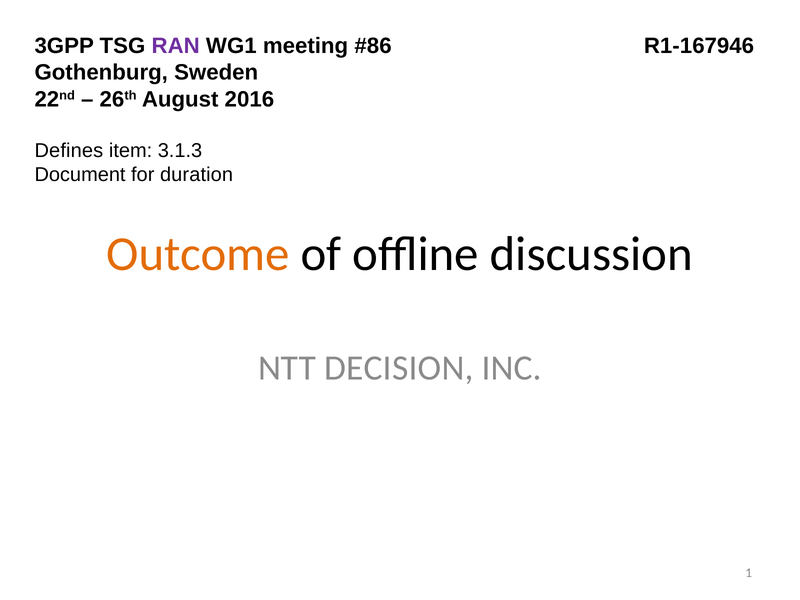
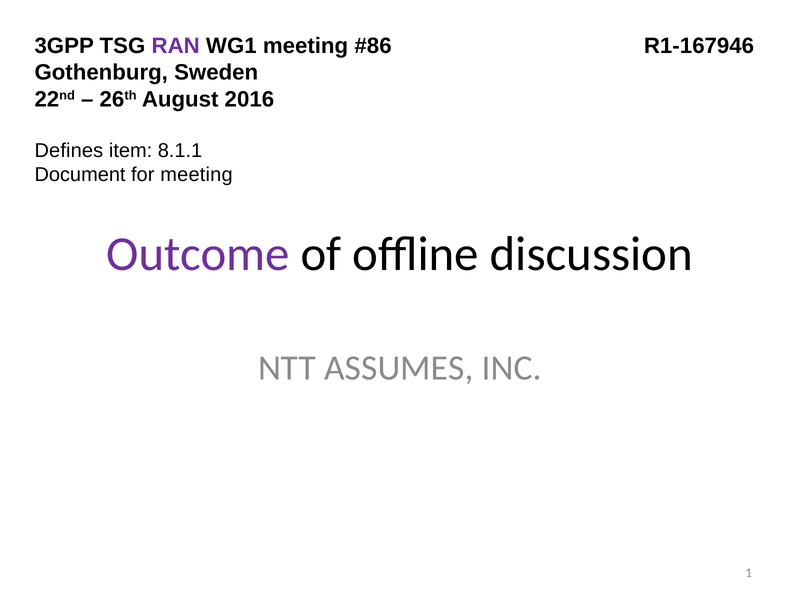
3.1.3: 3.1.3 -> 8.1.1 (180, 151)
for duration: duration -> meeting (197, 175)
Outcome colour: orange -> purple (198, 254)
DECISION: DECISION -> ASSUMES (399, 368)
